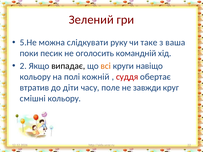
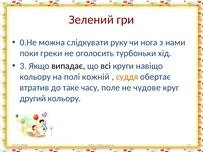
5.Не: 5.Не -> 0.Не (28, 43)
таке: таке -> нога (149, 43)
ваша: ваша -> нами (175, 43)
песик: песик -> греки (51, 53)
командній: командній -> турбоньки (136, 53)
2: 2 -> 3 (23, 66)
всі colour: orange -> black (106, 66)
суддя colour: red -> orange (127, 77)
діти: діти -> таке (71, 88)
завжди: завжди -> чудове (147, 88)
смішні: смішні -> другий (33, 99)
